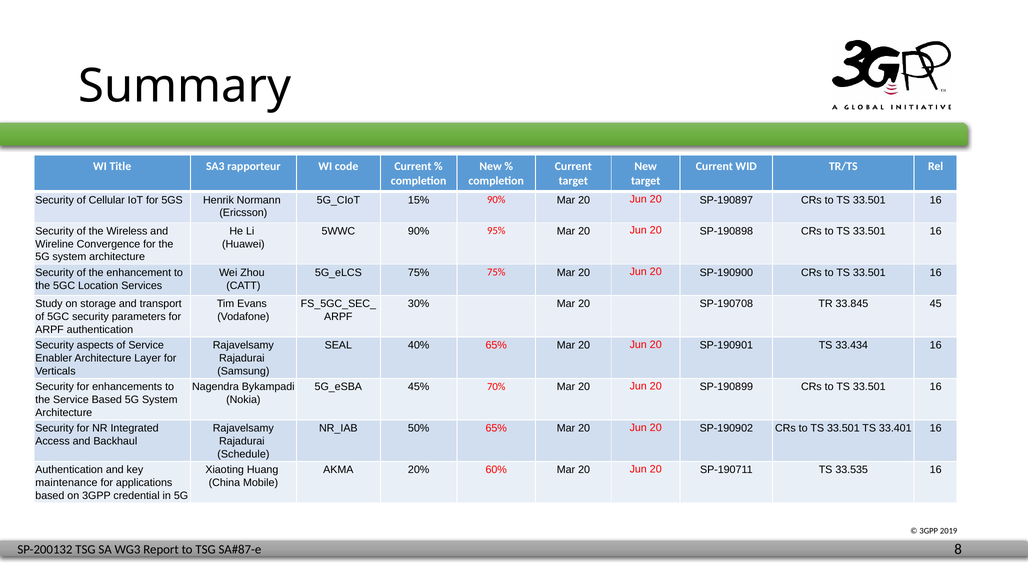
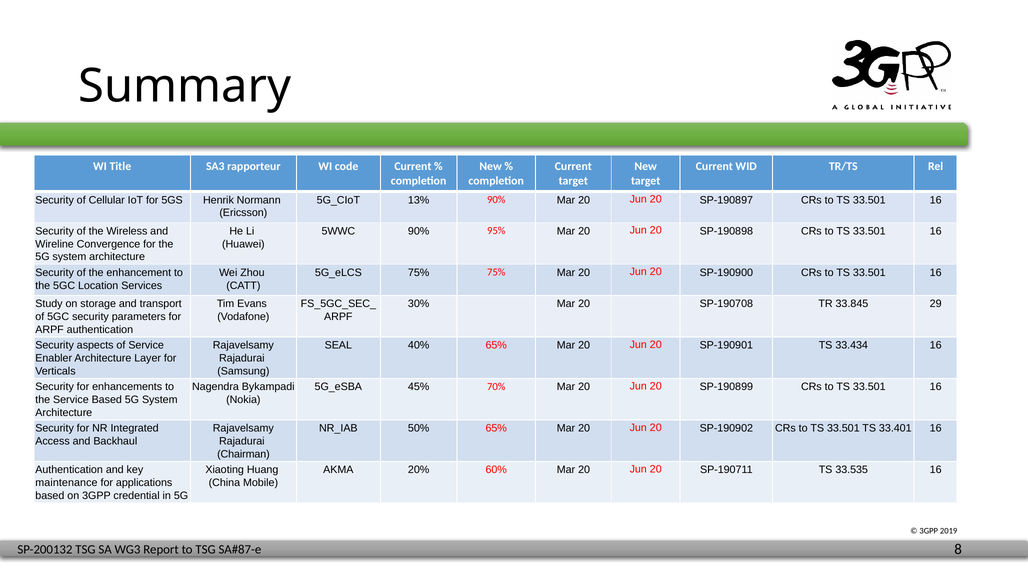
15%: 15% -> 13% (419, 200)
45: 45 -> 29 (936, 304)
Schedule: Schedule -> Chairman (243, 454)
